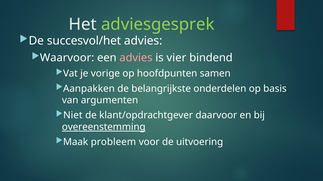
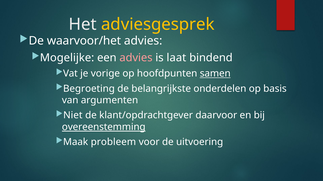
adviesgesprek colour: light green -> yellow (158, 24)
succesvol/het: succesvol/het -> waarvoor/het (84, 41)
Waarvoor: Waarvoor -> Mogelijke (67, 58)
vier: vier -> laat (176, 58)
samen underline: none -> present (215, 74)
Aanpakken: Aanpakken -> Begroeting (89, 89)
